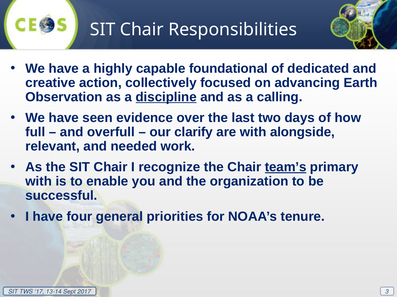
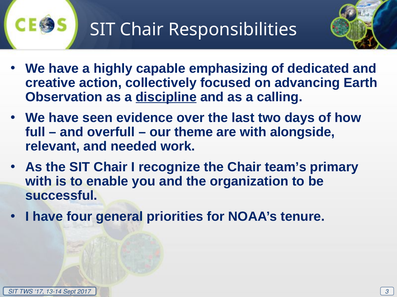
foundational: foundational -> emphasizing (228, 69)
clarify: clarify -> theme (194, 132)
team’s underline: present -> none (286, 168)
